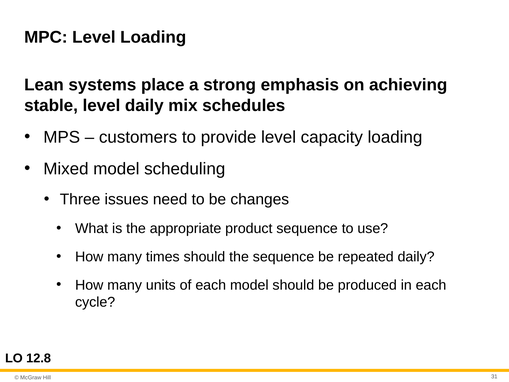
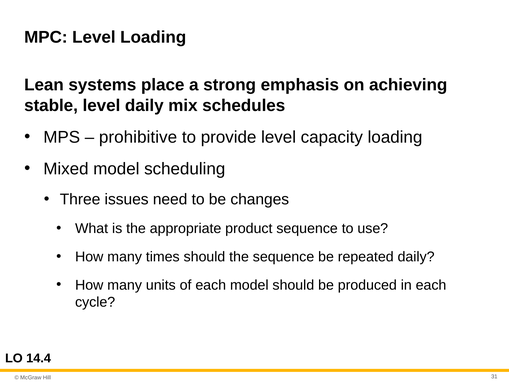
customers: customers -> prohibitive (138, 137)
12.8: 12.8 -> 14.4 (39, 358)
